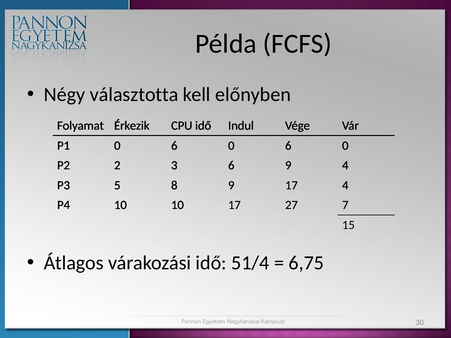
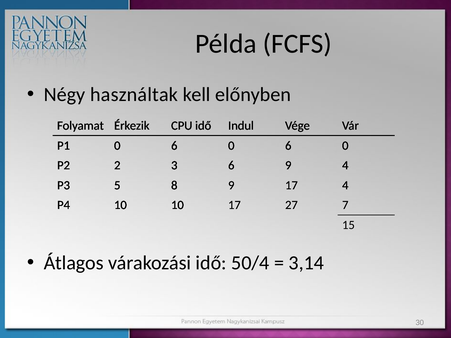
választotta: választotta -> használtak (134, 95)
51/4: 51/4 -> 50/4 (250, 263)
6,75: 6,75 -> 3,14 (306, 263)
